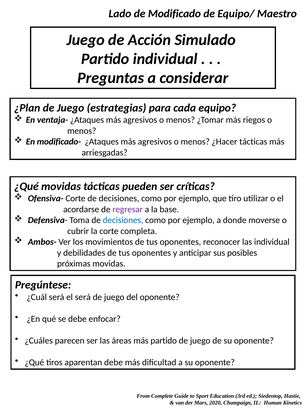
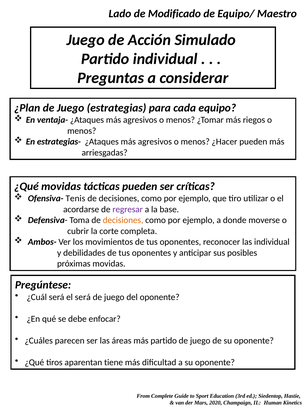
modificado-: modificado- -> estrategias- (59, 142)
¿Hacer tácticas: tácticas -> pueden (253, 142)
Ofensiva- Corte: Corte -> Tenis (75, 198)
decisiones colour: blue -> orange (123, 220)
aparentan debe: debe -> tiene (114, 362)
